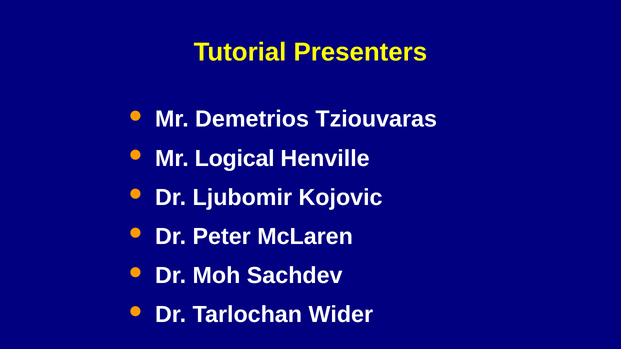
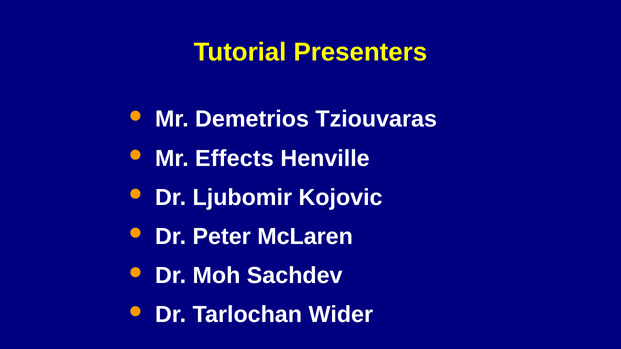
Logical: Logical -> Effects (234, 158)
